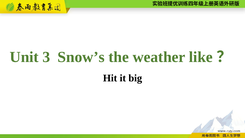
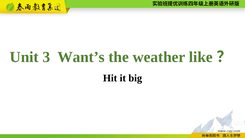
Snow’s: Snow’s -> Want’s (81, 57)
